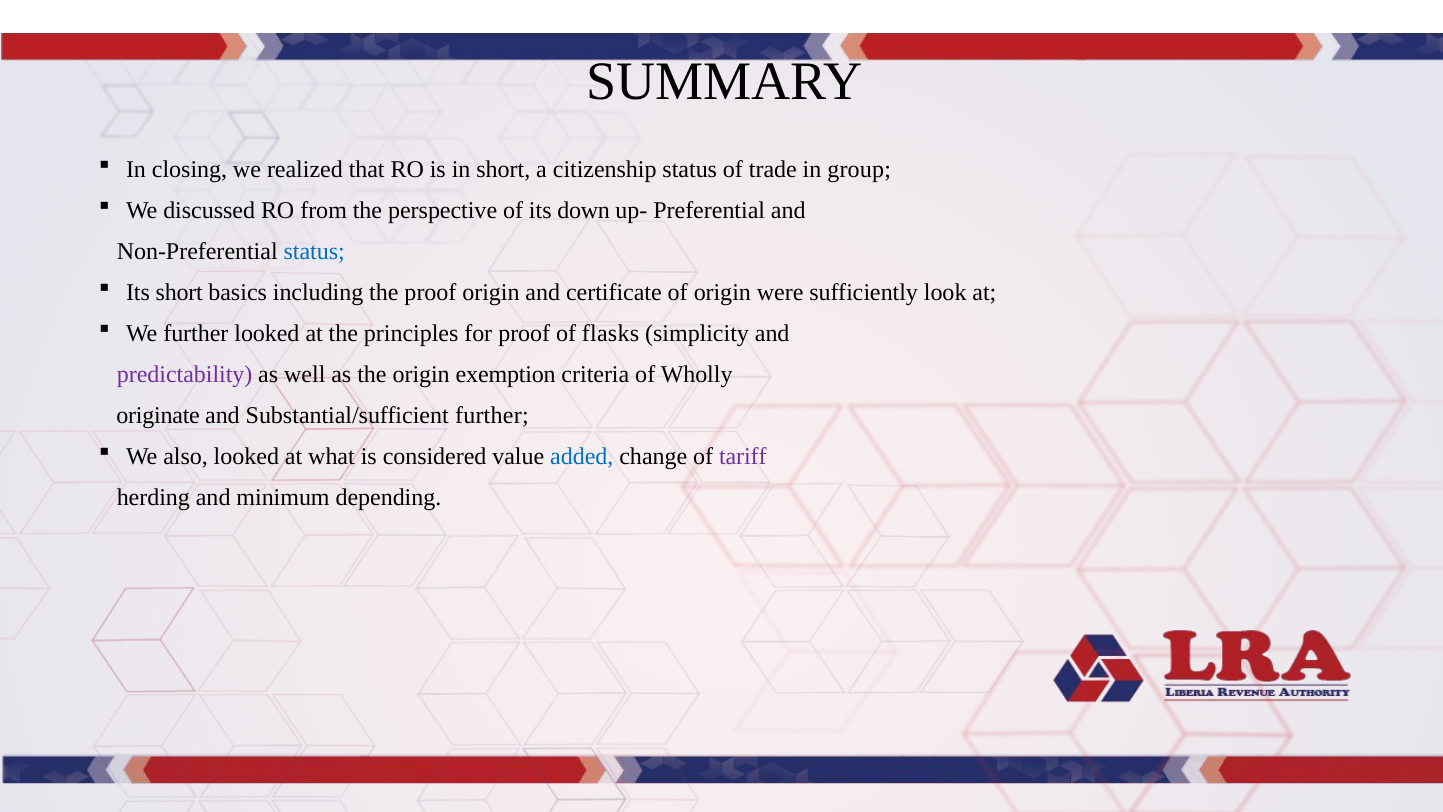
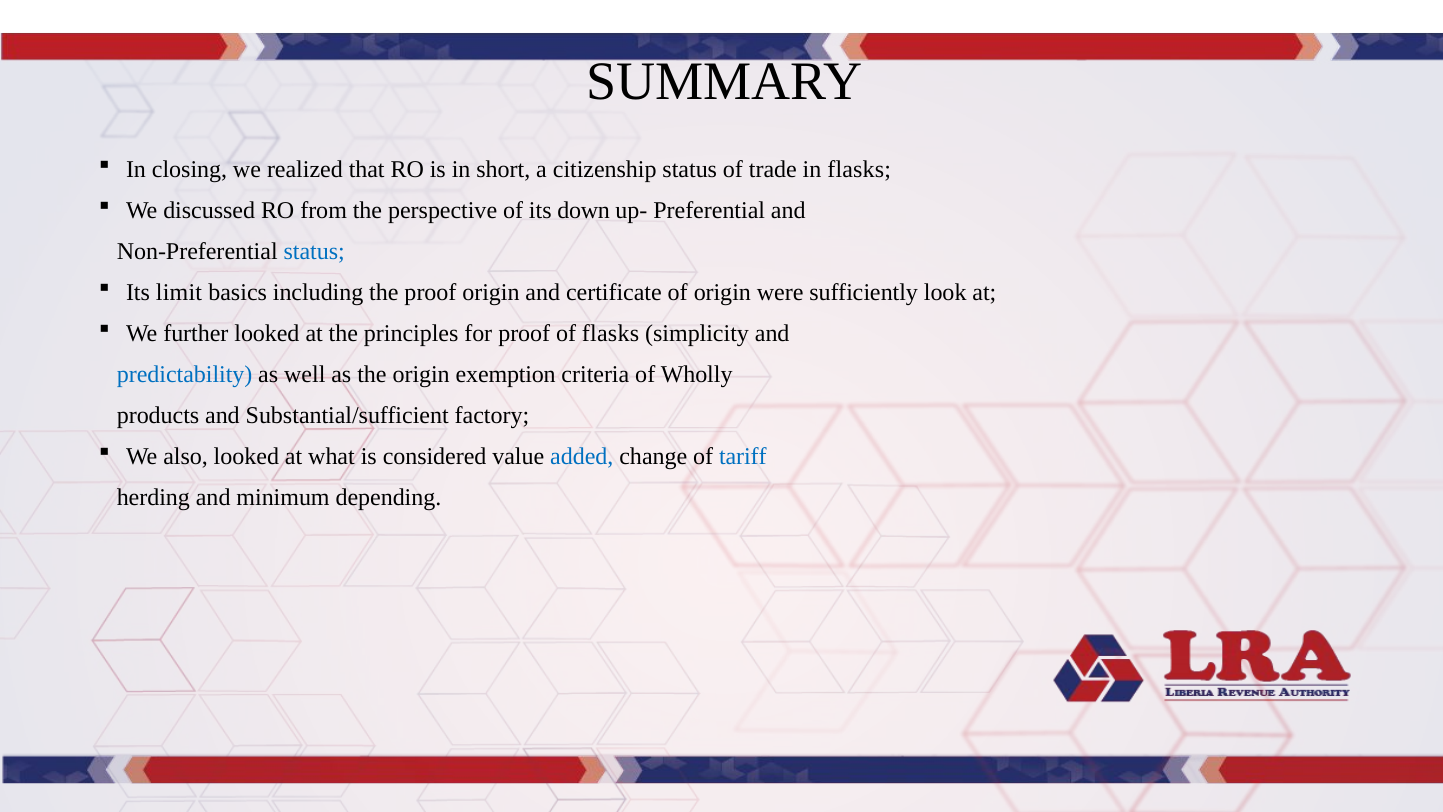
in group: group -> flasks (859, 169)
Its short: short -> limit (179, 292)
predictability colour: purple -> blue (185, 374)
originate: originate -> products (158, 415)
Substantial/sufficient further: further -> factory (492, 415)
tariff colour: purple -> blue (743, 456)
